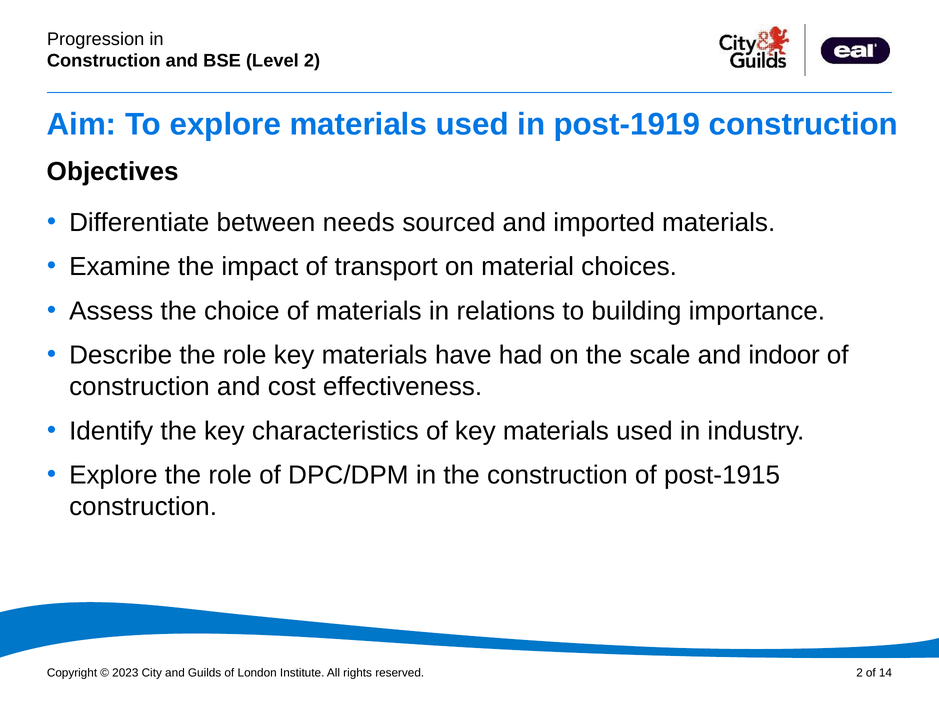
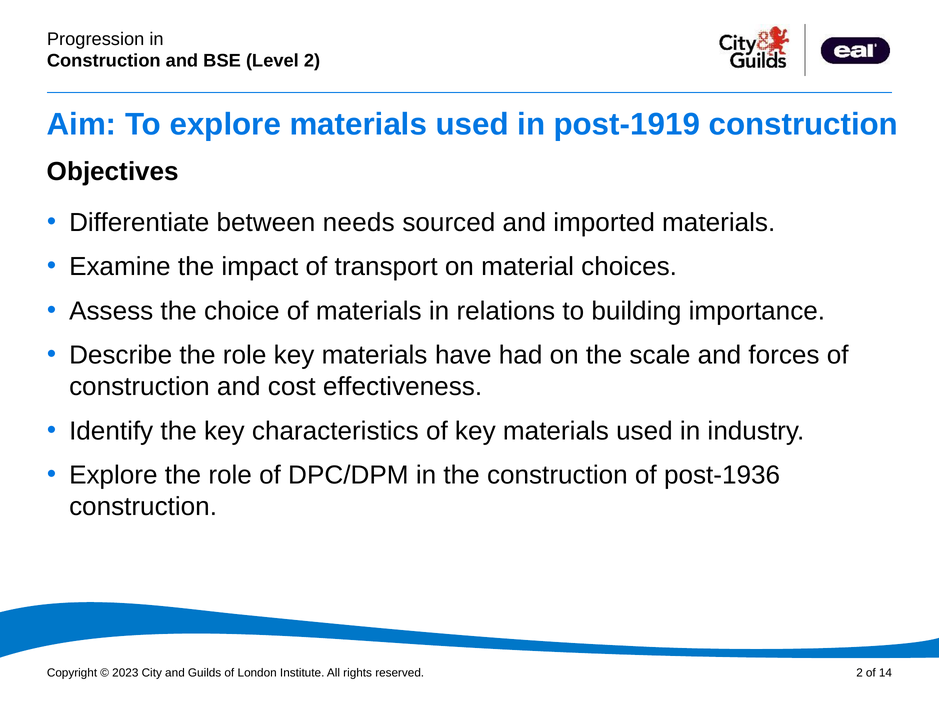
indoor: indoor -> forces (784, 355)
post-1915: post-1915 -> post-1936 (722, 475)
